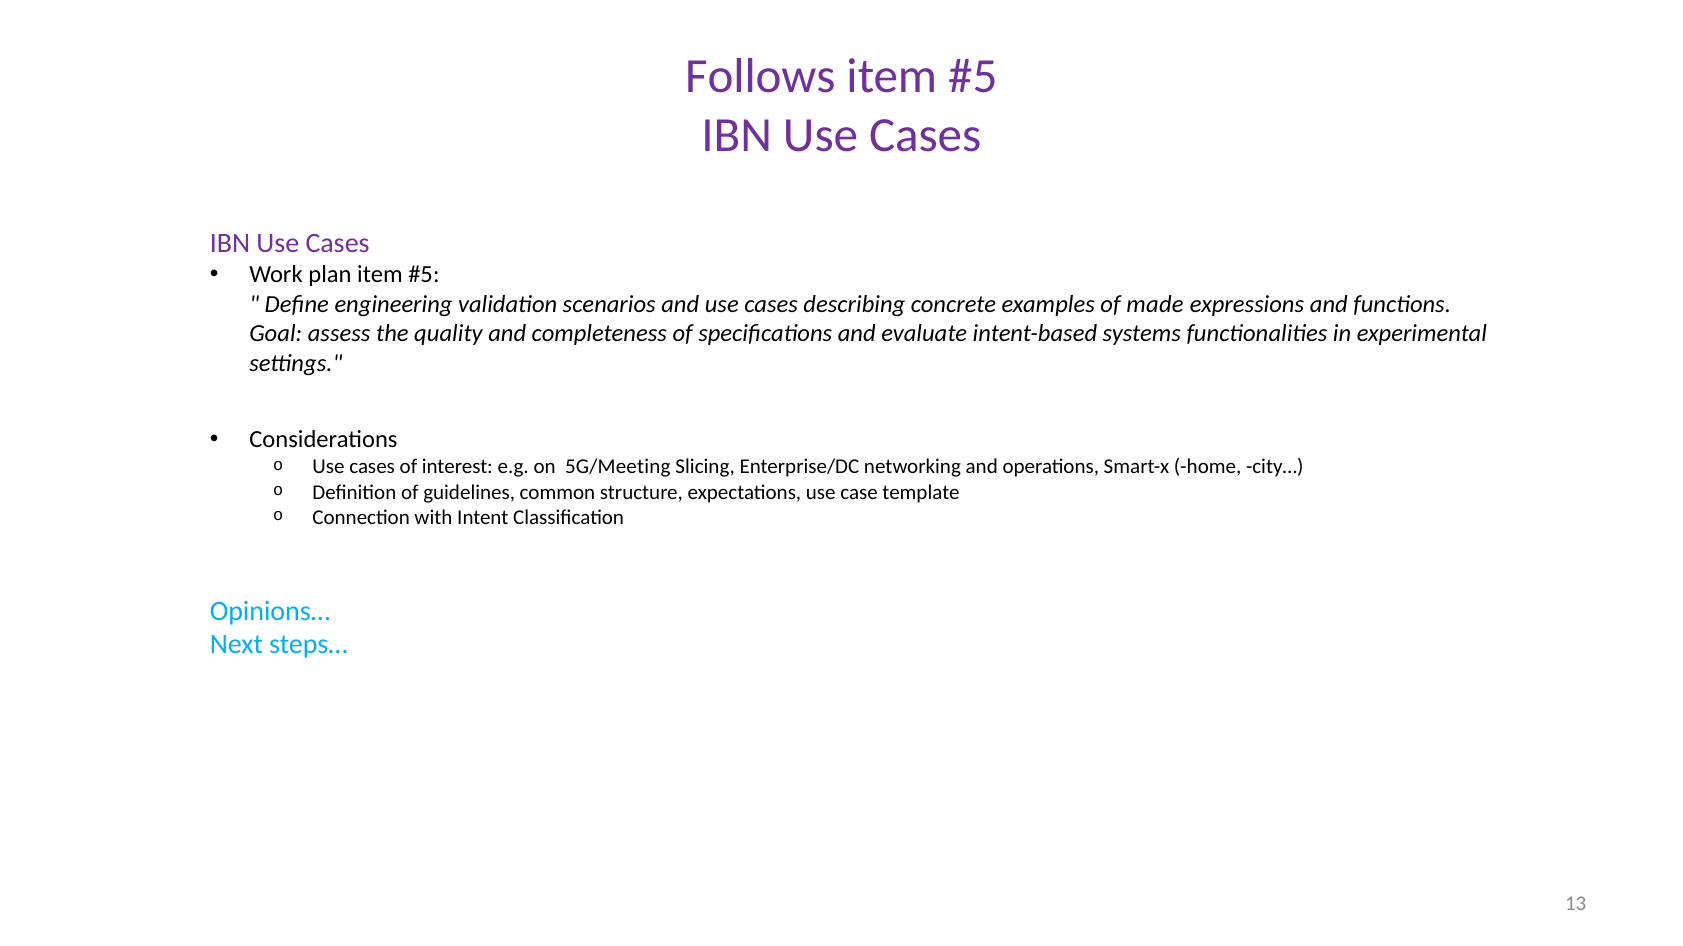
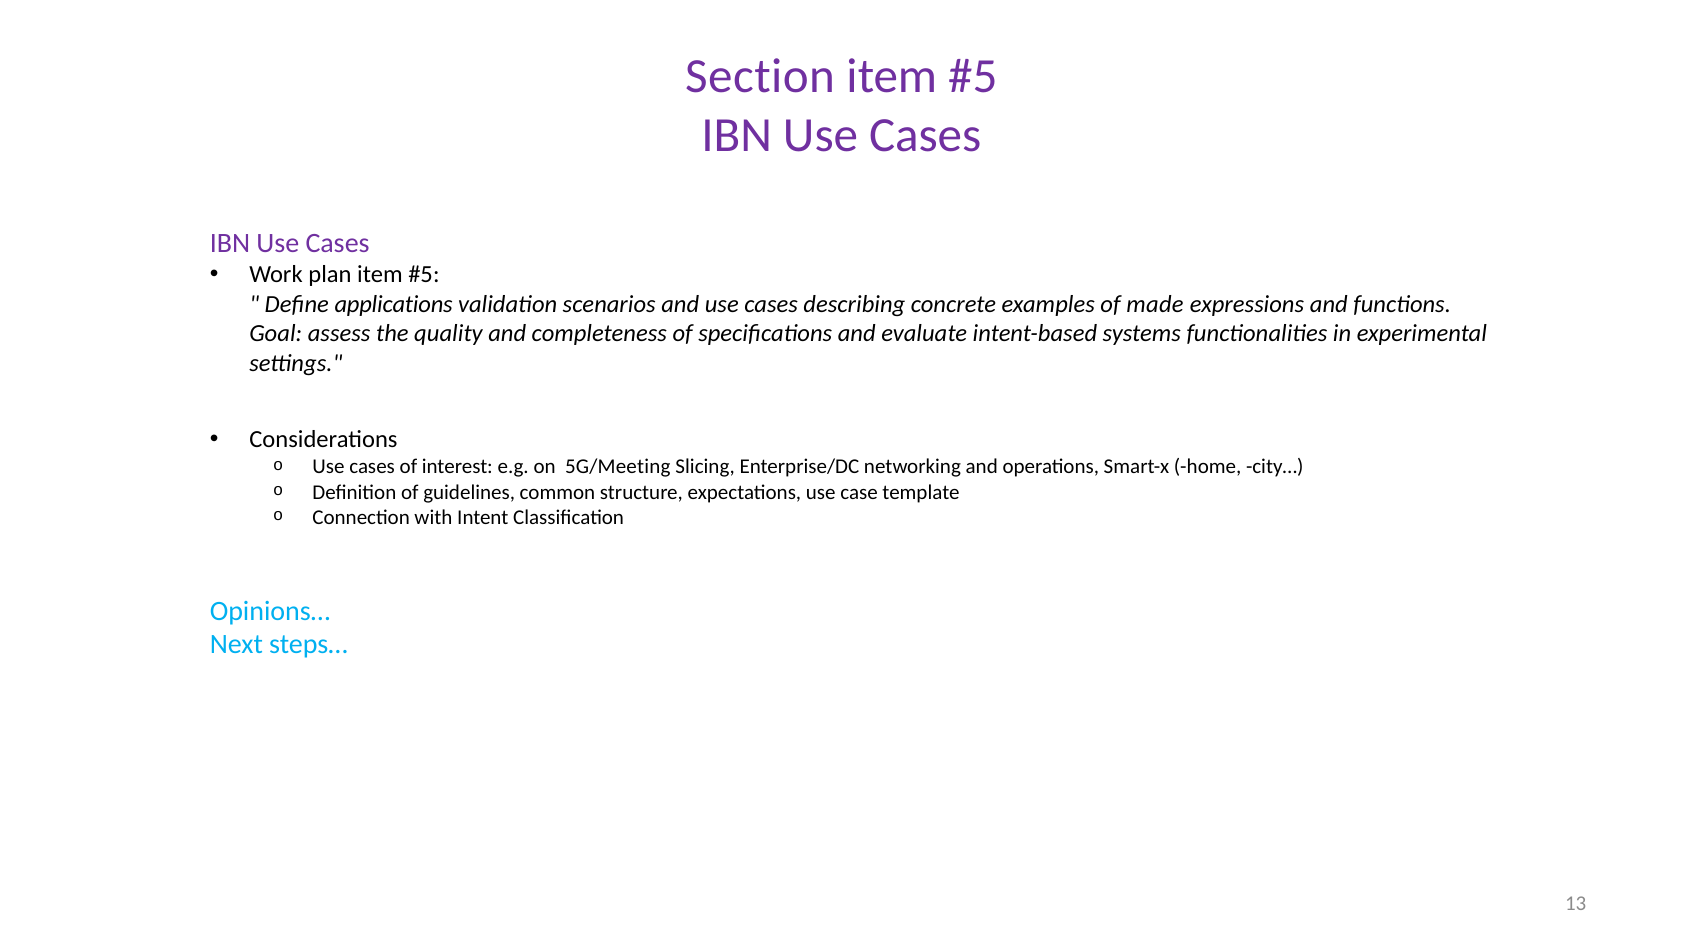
Follows: Follows -> Section (760, 76)
engineering: engineering -> applications (394, 304)
